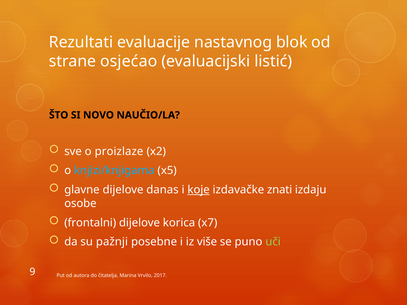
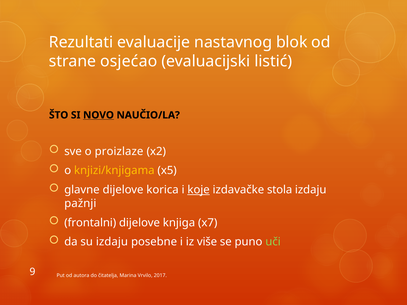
NOVO underline: none -> present (99, 115)
knjizi/knjigama colour: light blue -> yellow (114, 171)
danas: danas -> korica (163, 190)
znati: znati -> stola (280, 190)
osobe: osobe -> pažnji (80, 204)
korica: korica -> knjiga (179, 223)
su pažnji: pažnji -> izdaju (112, 242)
